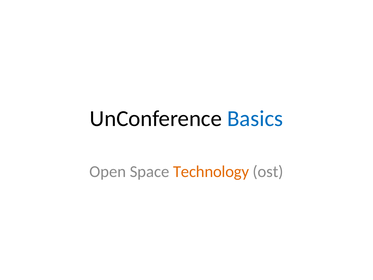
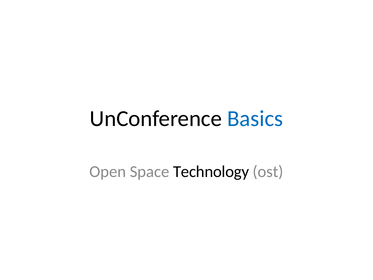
Technology colour: orange -> black (211, 171)
